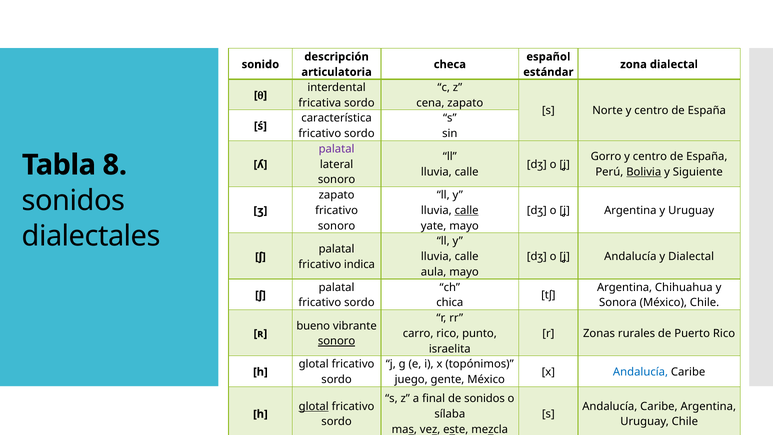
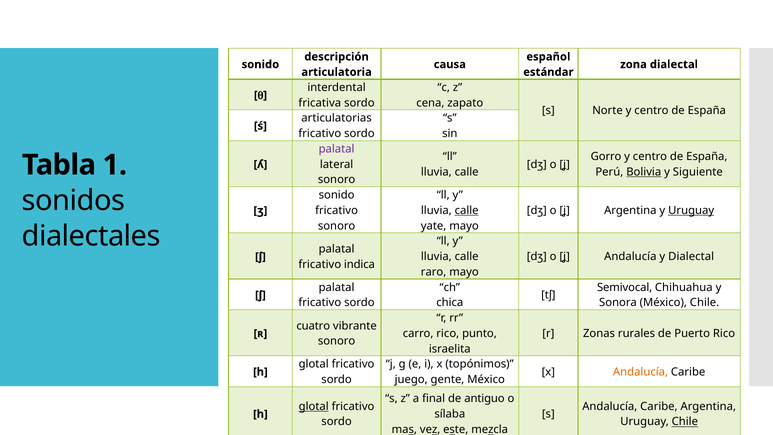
checa: checa -> causa (450, 64)
característica: característica -> articulatorias (337, 118)
8: 8 -> 1 (115, 165)
zapato: zapato -> sonido (337, 195)
Uruguay underline: none -> present (691, 210)
aula: aula -> raro (434, 272)
Argentina: Argentina -> Semivocal (625, 287)
bueno: bueno -> cuatro (313, 326)
sonoro underline: present -> none (337, 341)
Andalucía colour: blue -> orange (641, 372)
de sonidos: sonidos -> antiguo (485, 399)
Chile underline: none -> present (685, 422)
